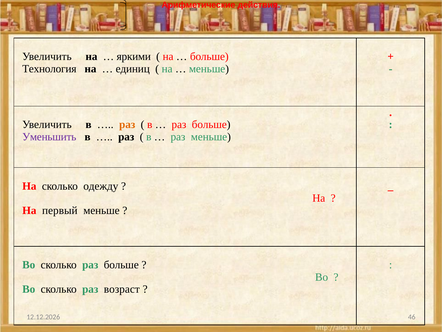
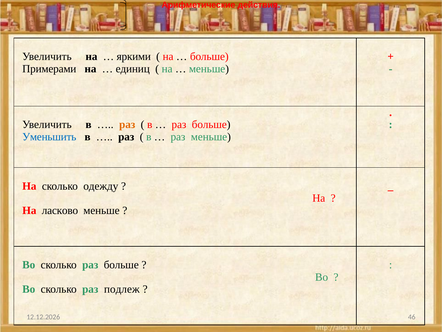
Технология: Технология -> Примерами (49, 69)
Уменьшить colour: purple -> blue (49, 137)
первый: первый -> ласково (60, 210)
возраст: возраст -> подлеж (122, 289)
